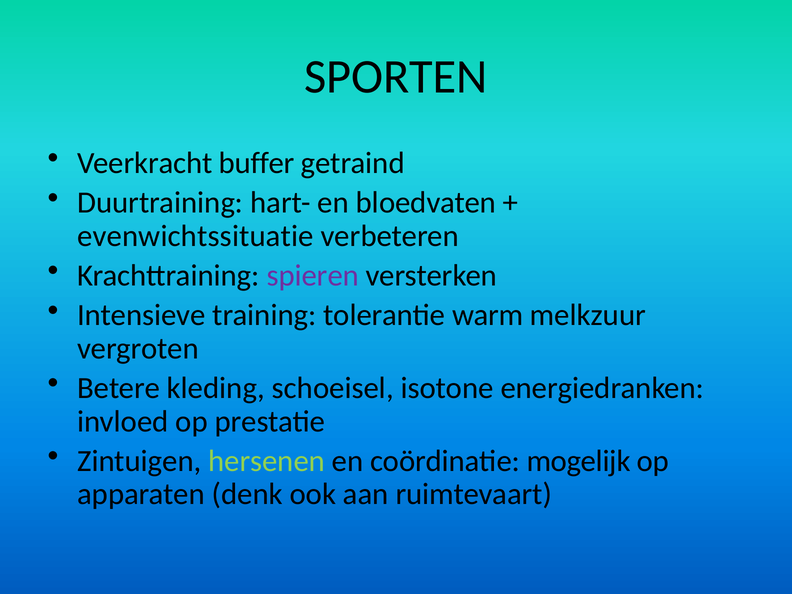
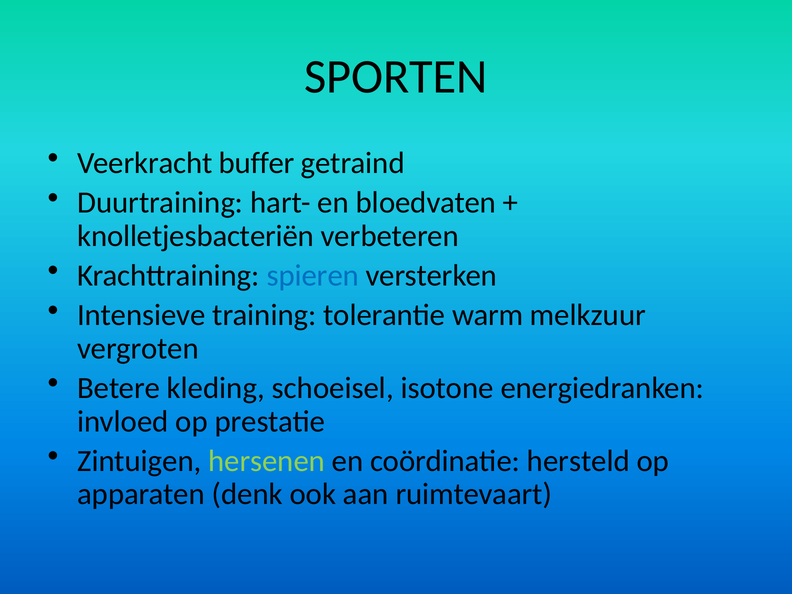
evenwichtssituatie: evenwichtssituatie -> knolletjesbacteriën (196, 236)
spieren colour: purple -> blue (313, 276)
mogelijk: mogelijk -> hersteld (578, 461)
